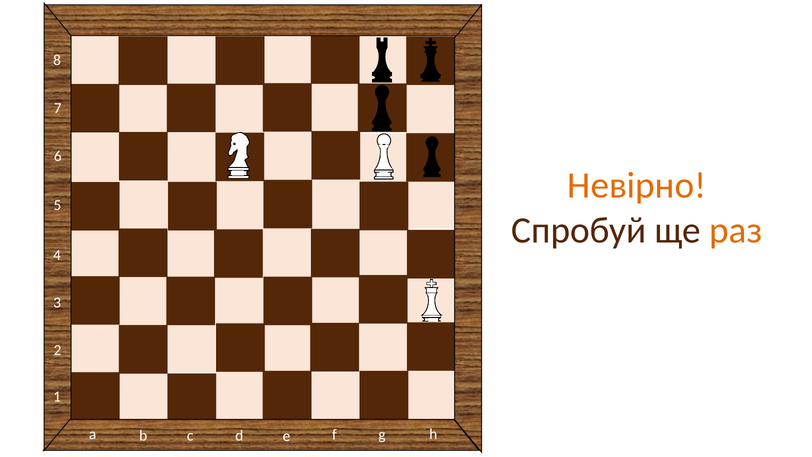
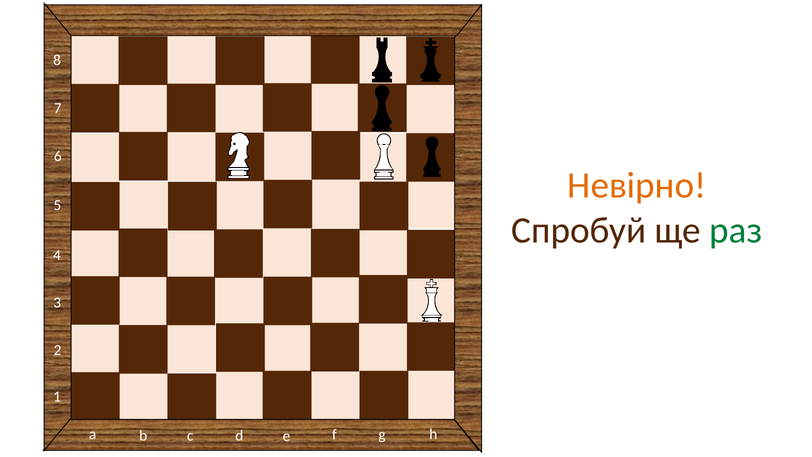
раз colour: orange -> green (736, 230)
